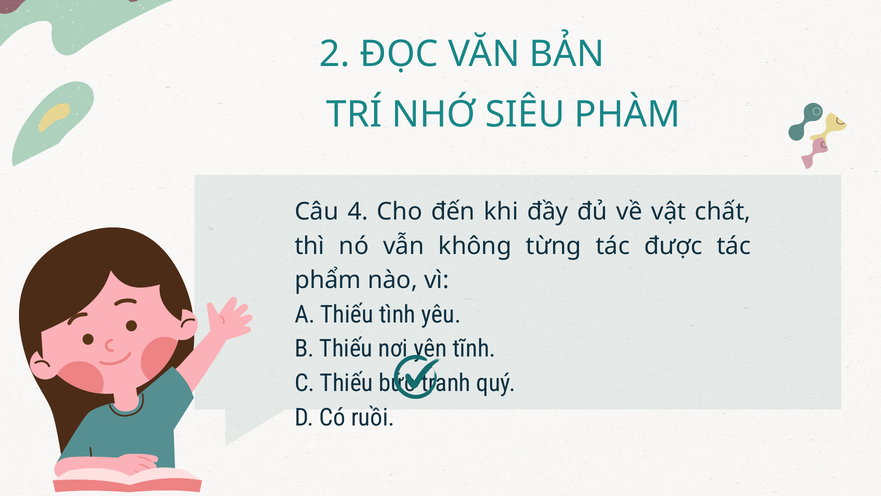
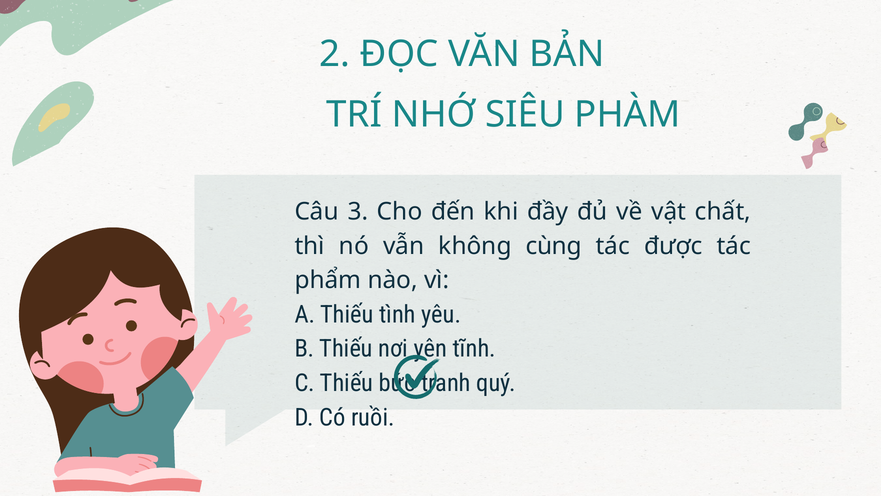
4: 4 -> 3 (358, 212)
từng: từng -> cùng (554, 246)
